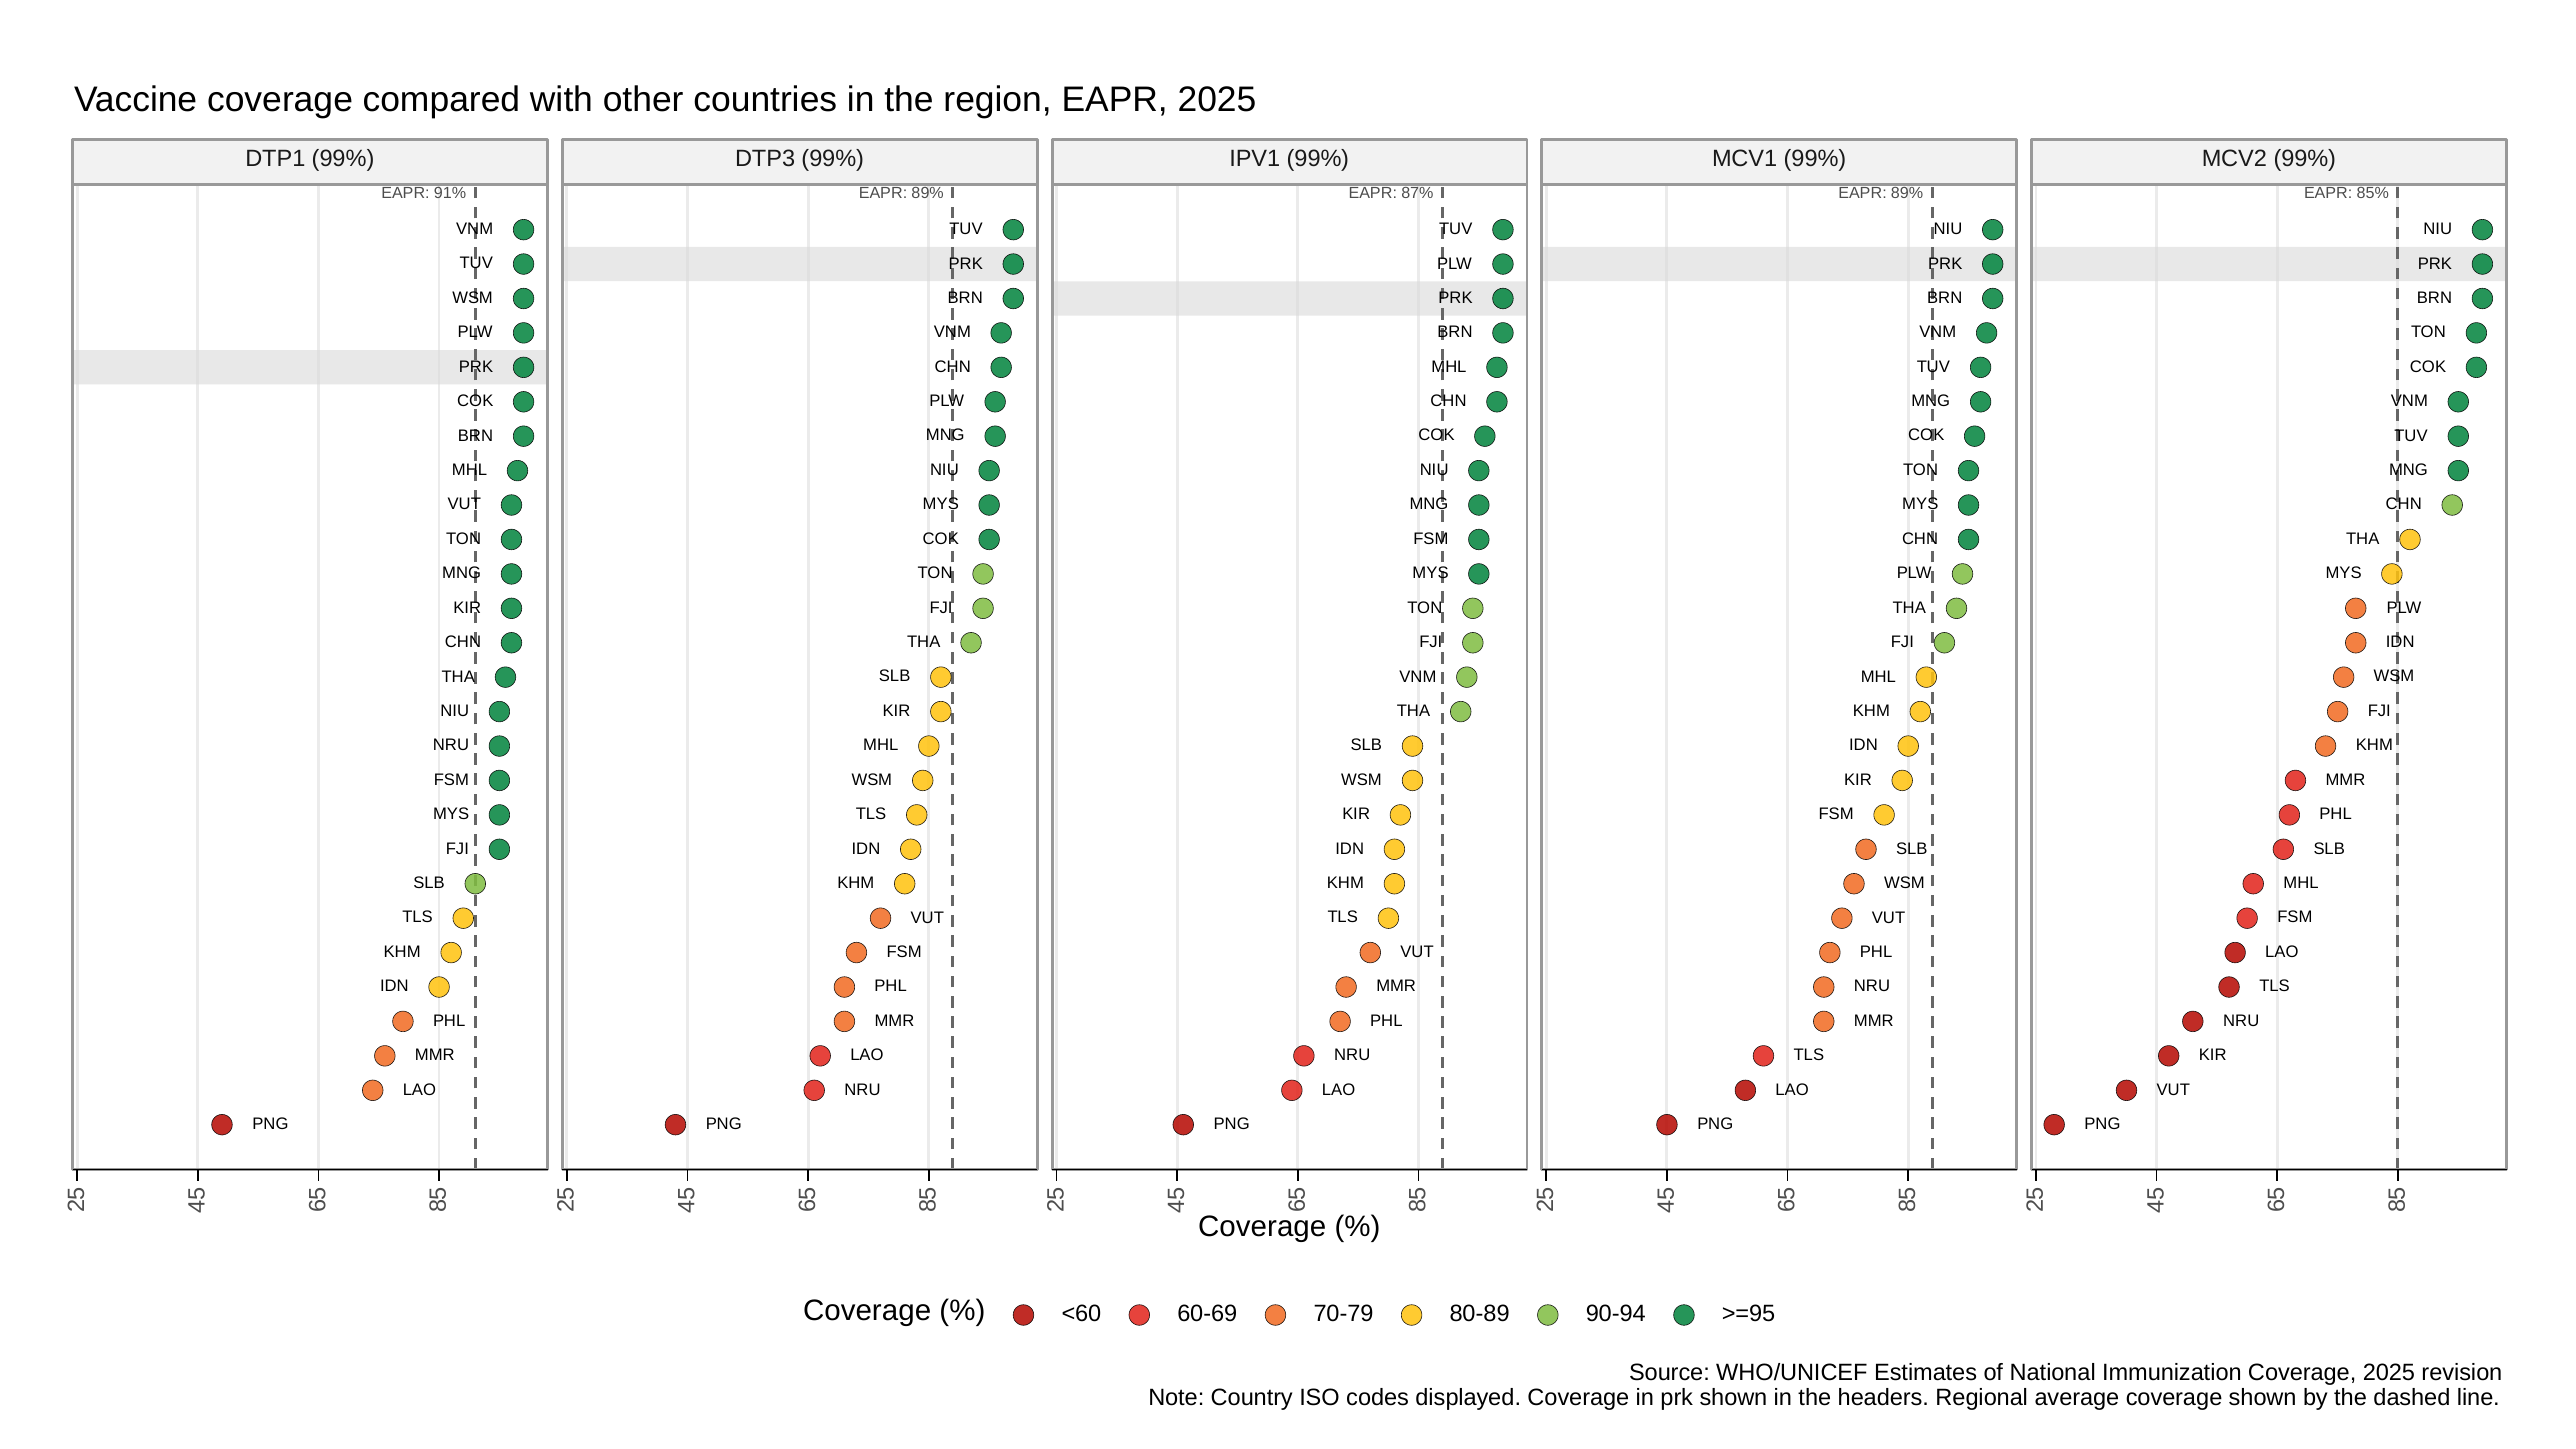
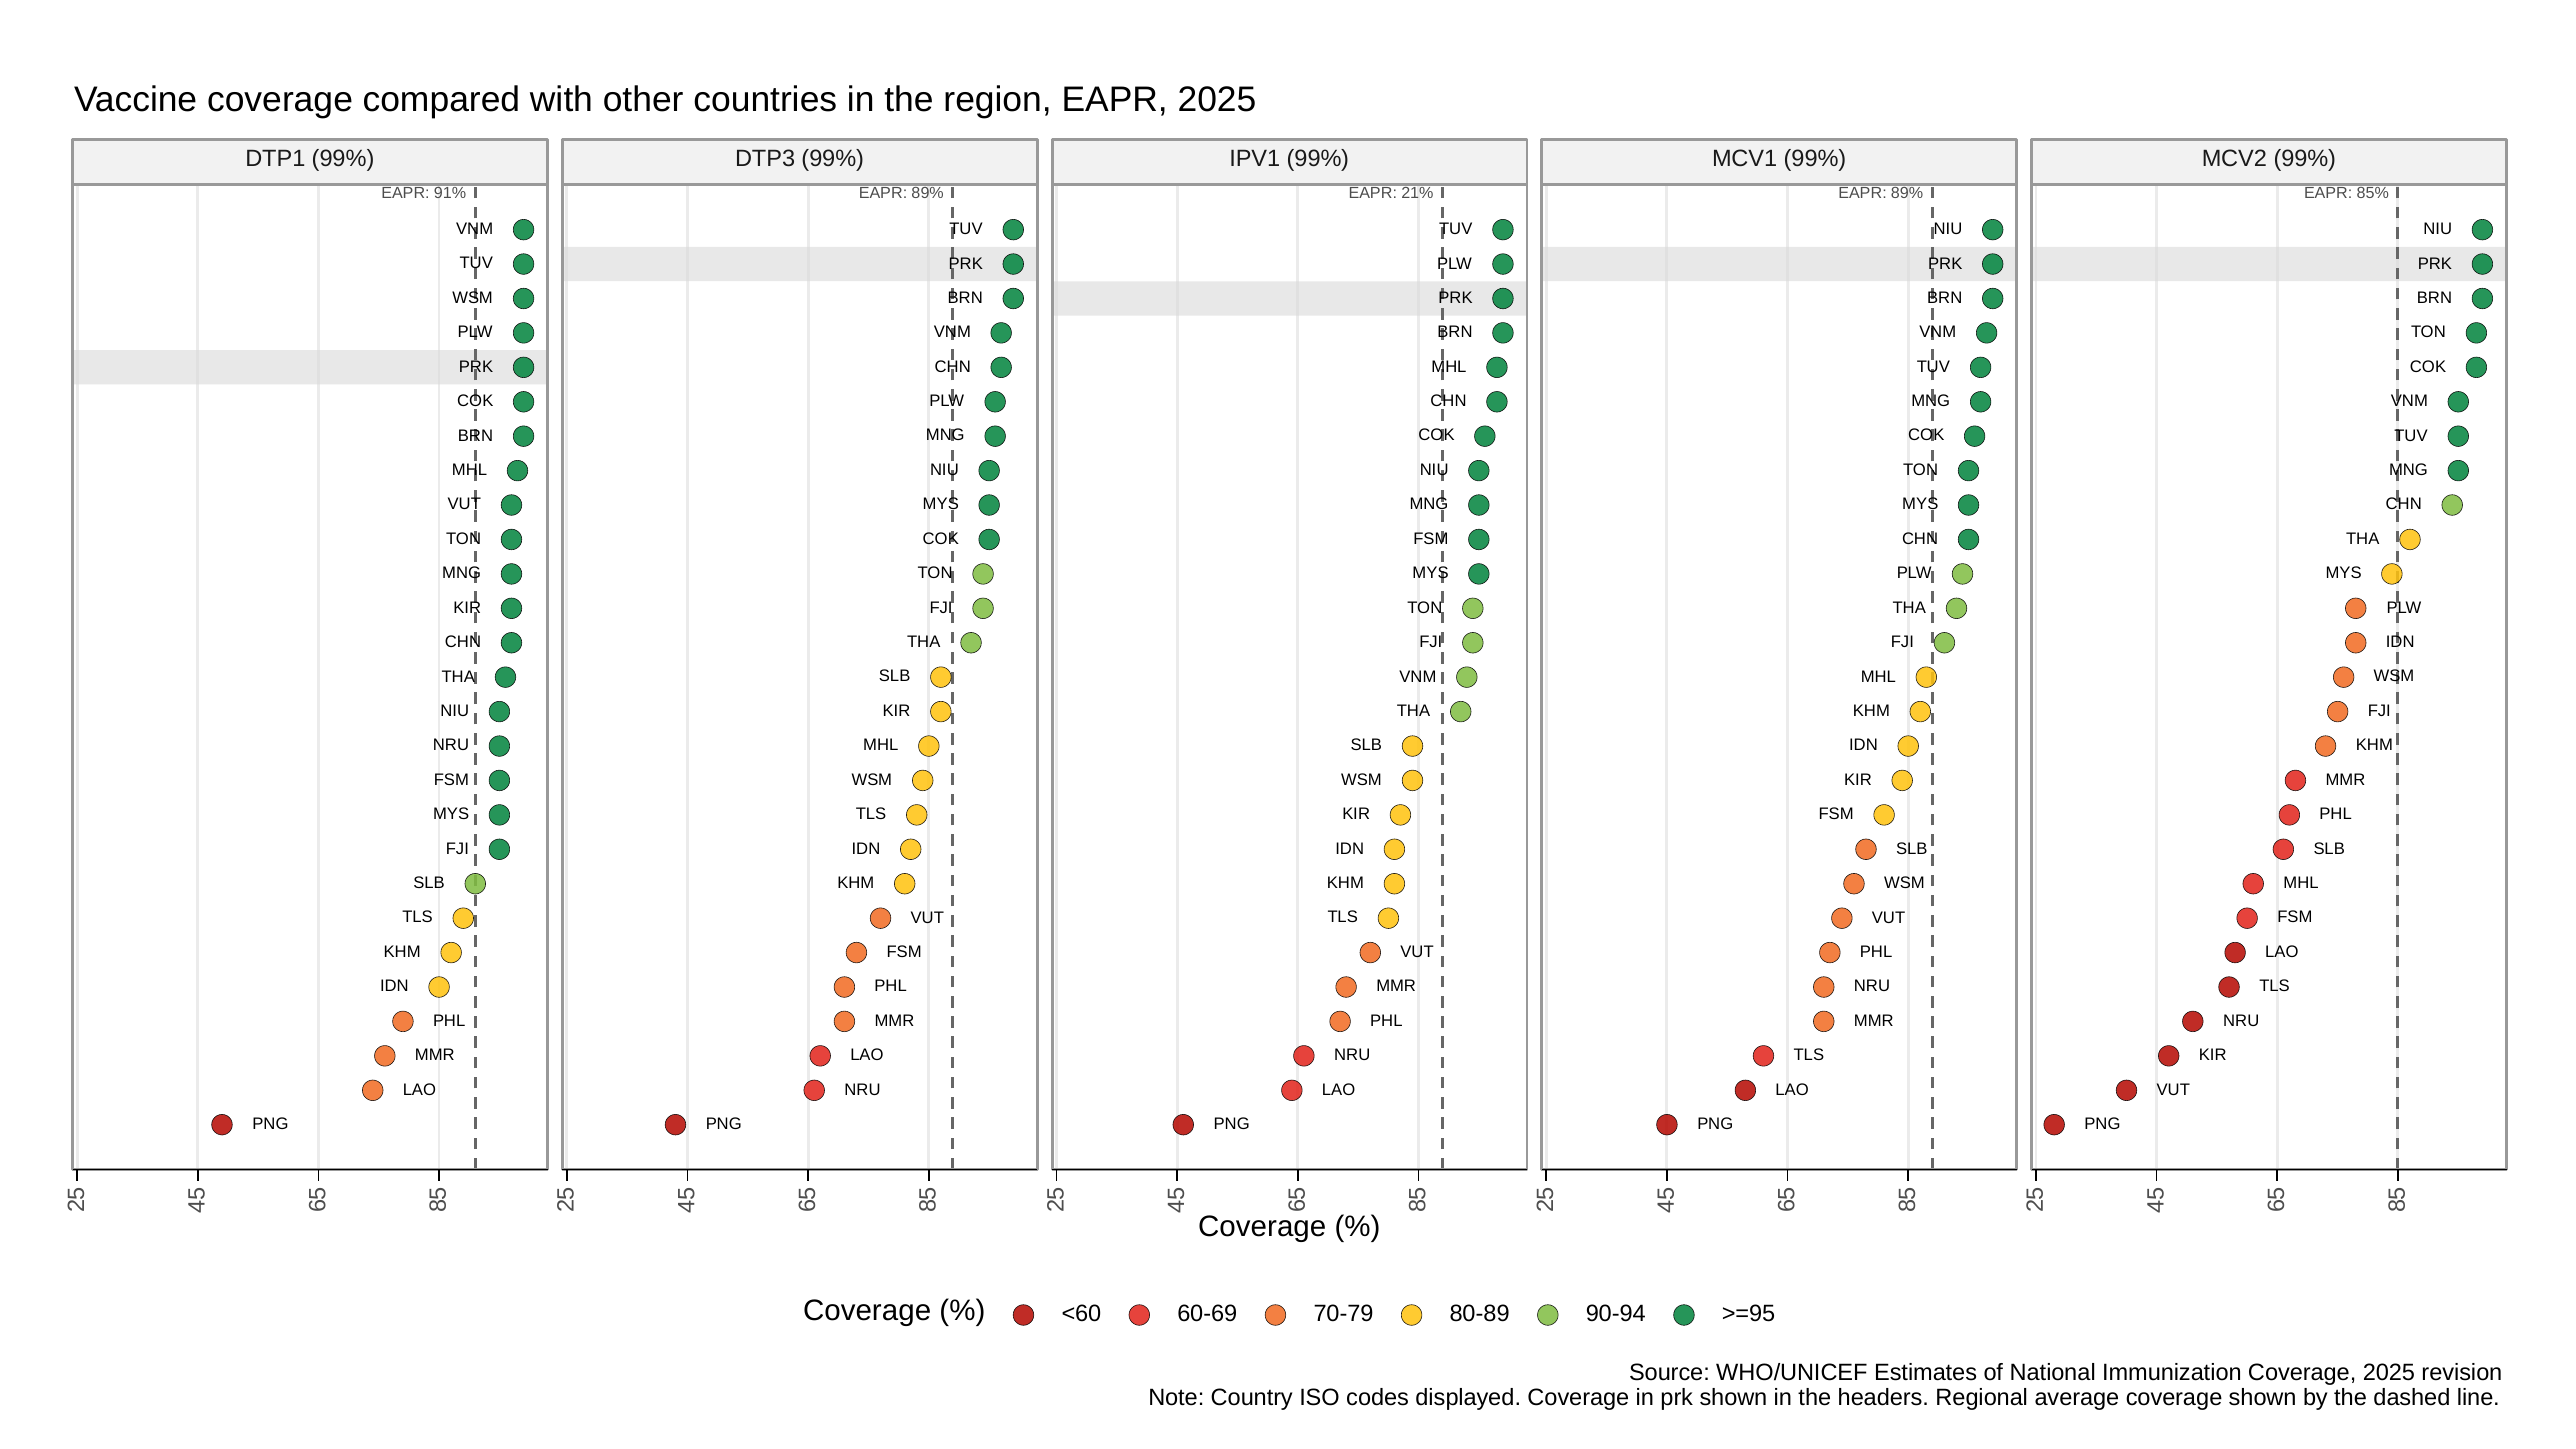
87%: 87% -> 21% (1417, 193)
